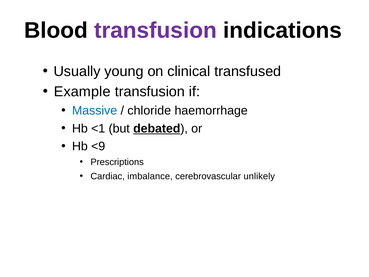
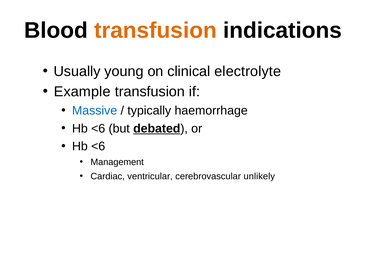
transfusion colour: purple -> orange (155, 30)
transfused: transfused -> electrolyte (248, 71)
chloride: chloride -> typically (149, 111)
<1: <1 -> <6 (98, 128)
<9: <9 -> <6 (98, 146)
Prescriptions: Prescriptions -> Management (117, 162)
imbalance: imbalance -> ventricular (150, 176)
